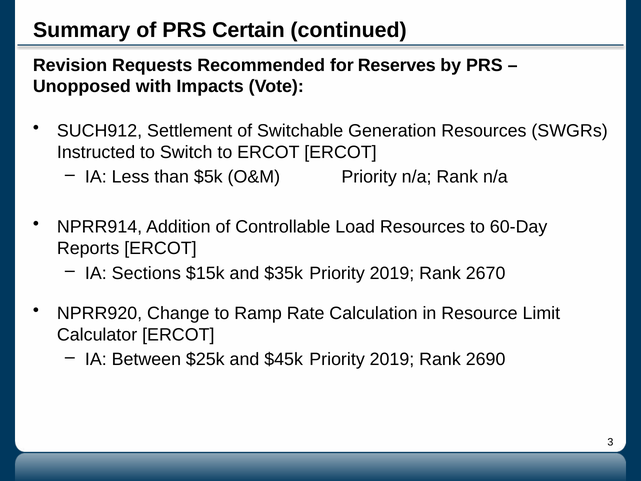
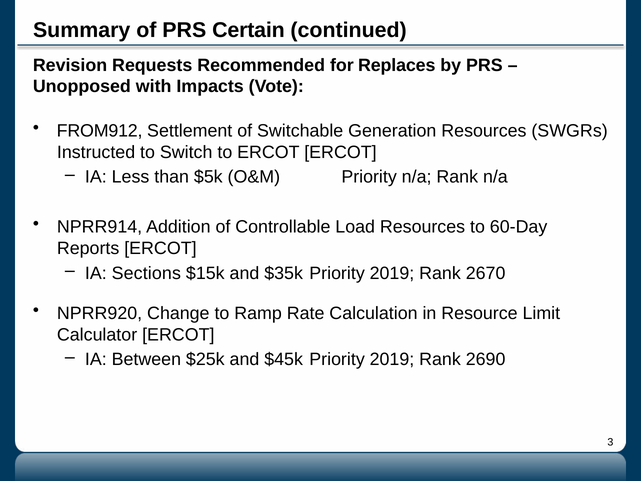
Reserves: Reserves -> Replaces (397, 65)
SUCH912: SUCH912 -> FROM912 (100, 131)
